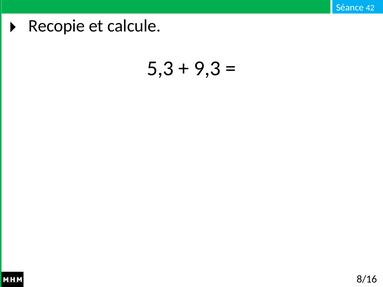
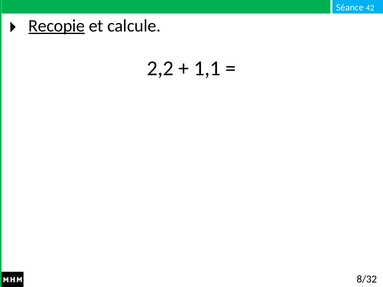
Recopie underline: none -> present (57, 26)
5,3: 5,3 -> 2,2 (160, 68)
9,3: 9,3 -> 1,1 (207, 68)
8/16: 8/16 -> 8/32 (367, 279)
